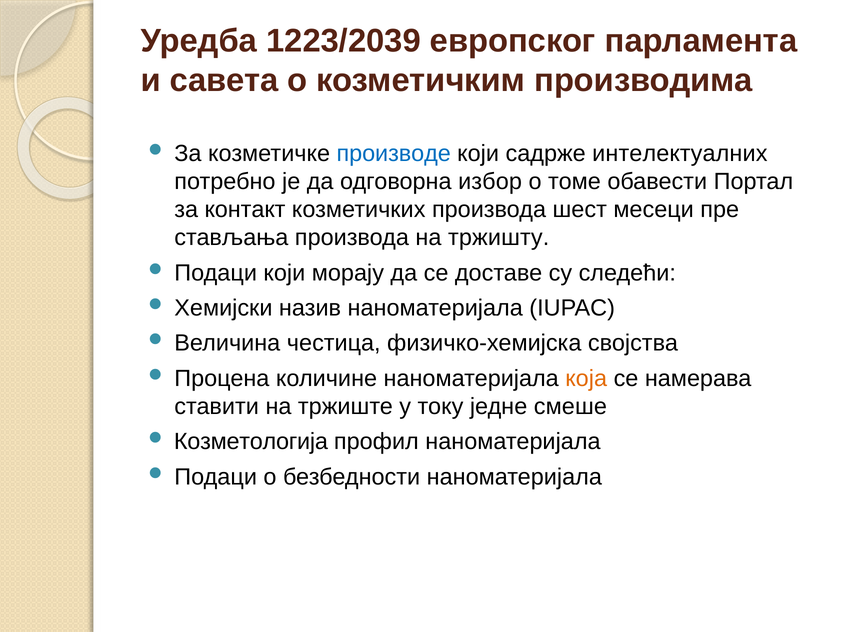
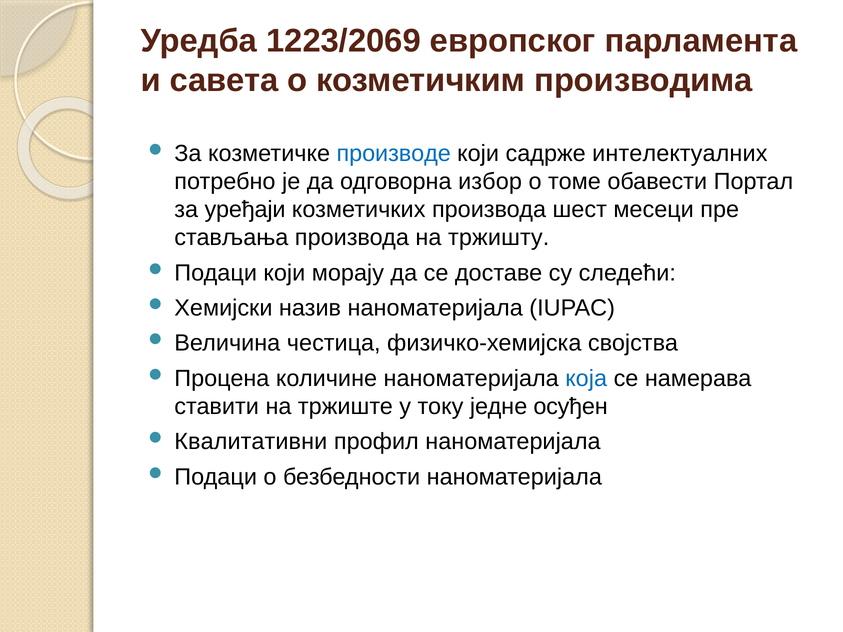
1223/2039: 1223/2039 -> 1223/2069 (344, 41)
контакт: контакт -> уређаји (245, 210)
која colour: orange -> blue (586, 379)
смеше: смеше -> осуђен (571, 407)
Козметологија: Козметологија -> Квалитативни (251, 442)
